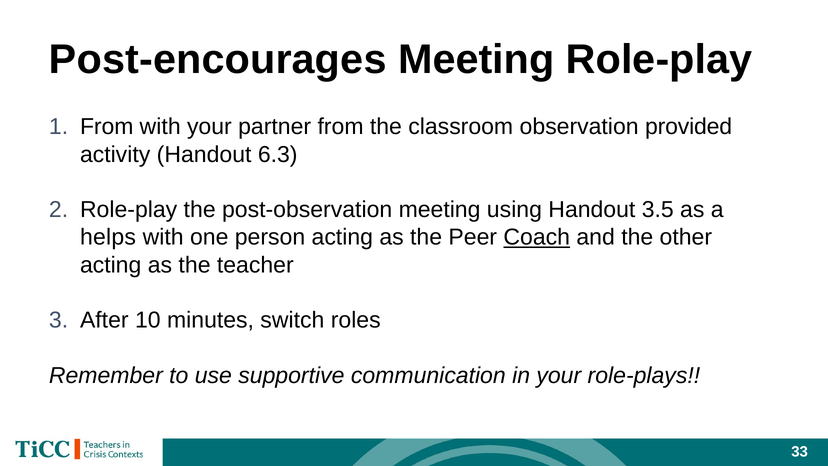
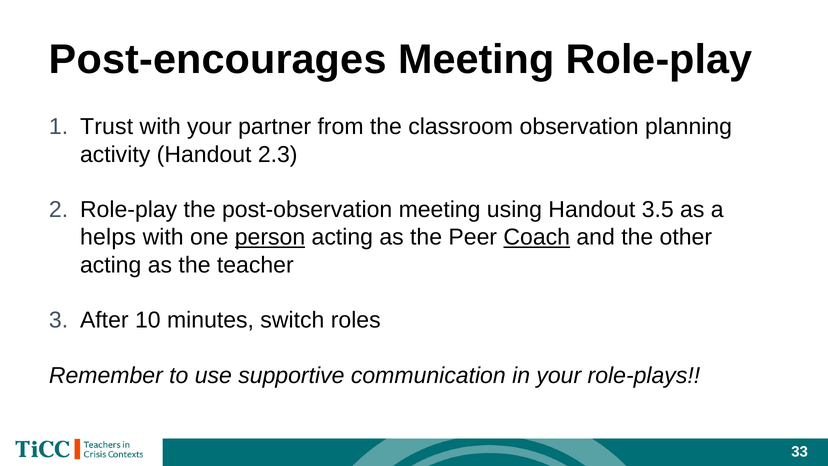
From: From -> Trust (107, 127)
provided: provided -> planning (689, 127)
6.3: 6.3 -> 2.3 (278, 154)
person underline: none -> present (270, 237)
